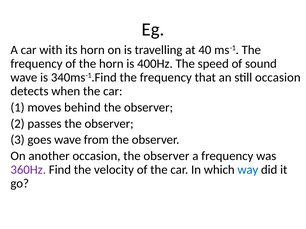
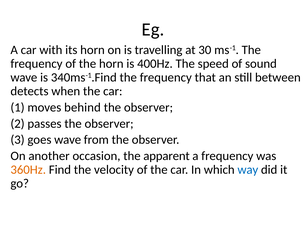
40: 40 -> 30 (205, 50)
still occasion: occasion -> between (278, 78)
occasion the observer: observer -> apparent (167, 156)
360Hz colour: purple -> orange (28, 170)
